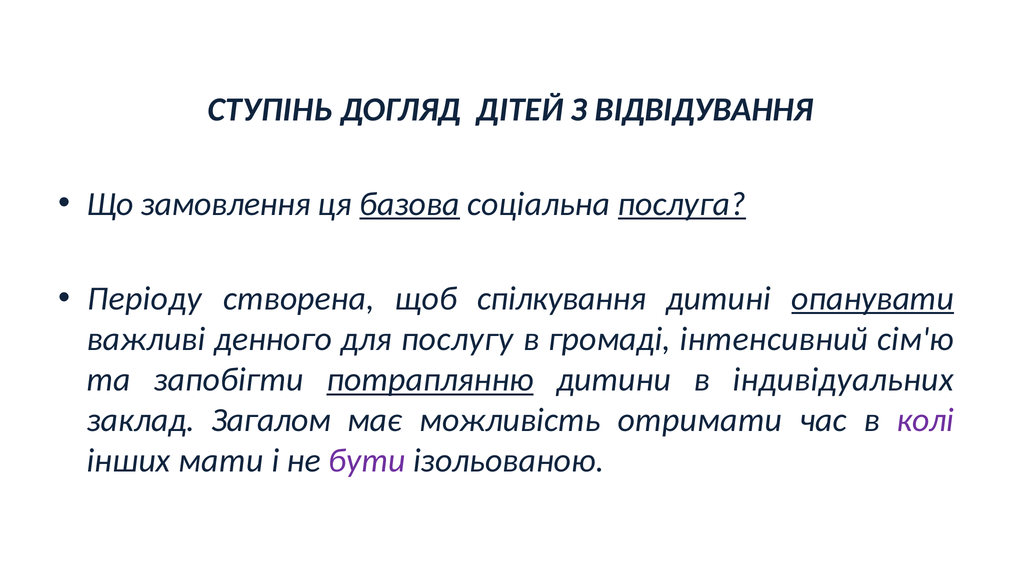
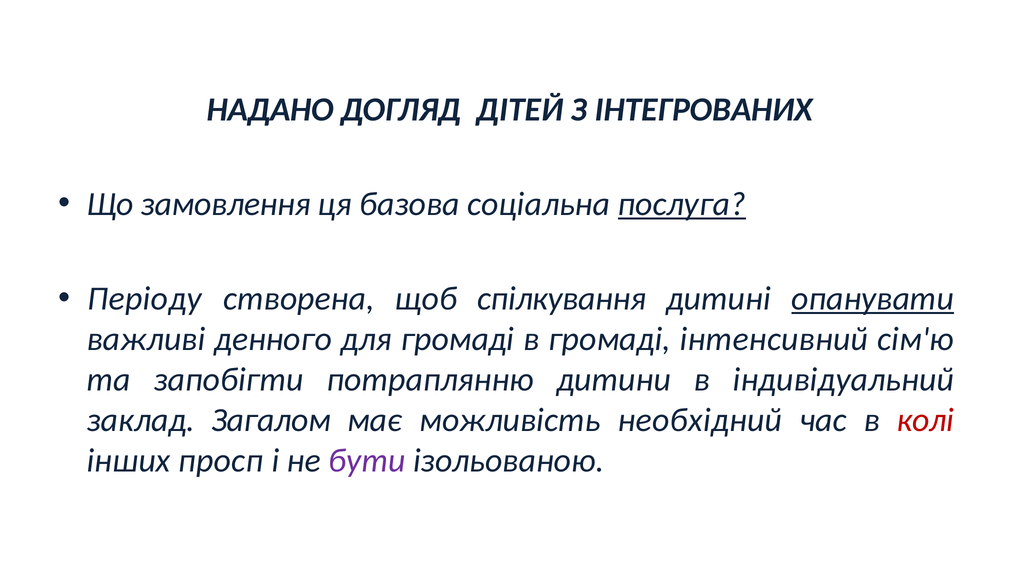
СТУПІНЬ: СТУПІНЬ -> НАДАНО (270, 109)
ВІДВІДУВАННЯ: ВІДВІДУВАННЯ -> ІНТЕГРОВАНИХ (704, 109)
базова underline: present -> none (410, 204)
для послугу: послугу -> громаді (457, 339)
потраплянню underline: present -> none (430, 380)
індивідуальних: індивідуальних -> індивідуальний (843, 380)
отримати: отримати -> необхідний (700, 420)
колі colour: purple -> red (925, 420)
мати: мати -> просп (221, 461)
